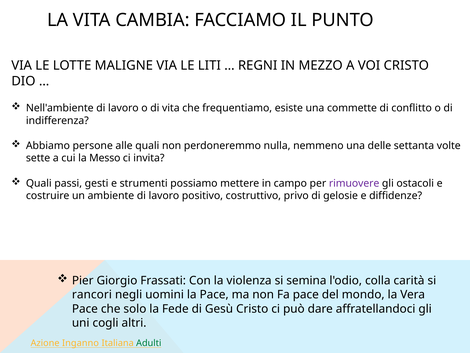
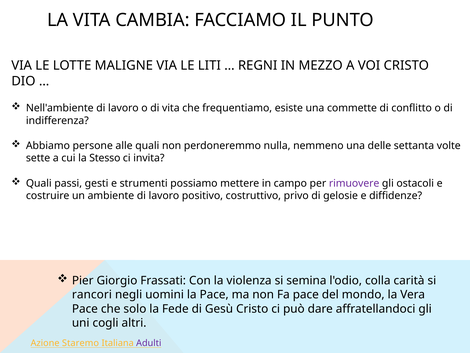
Messo: Messo -> Stesso (105, 158)
Inganno: Inganno -> Staremo (80, 343)
Adulti colour: green -> purple (149, 343)
